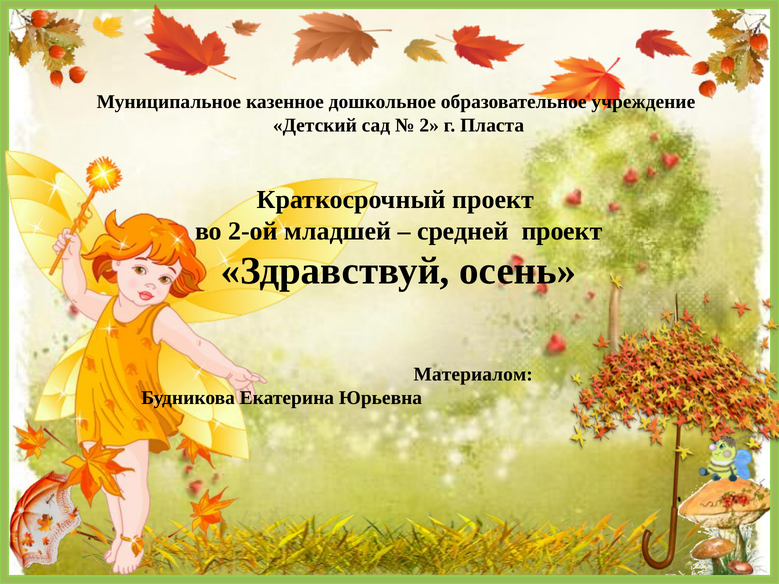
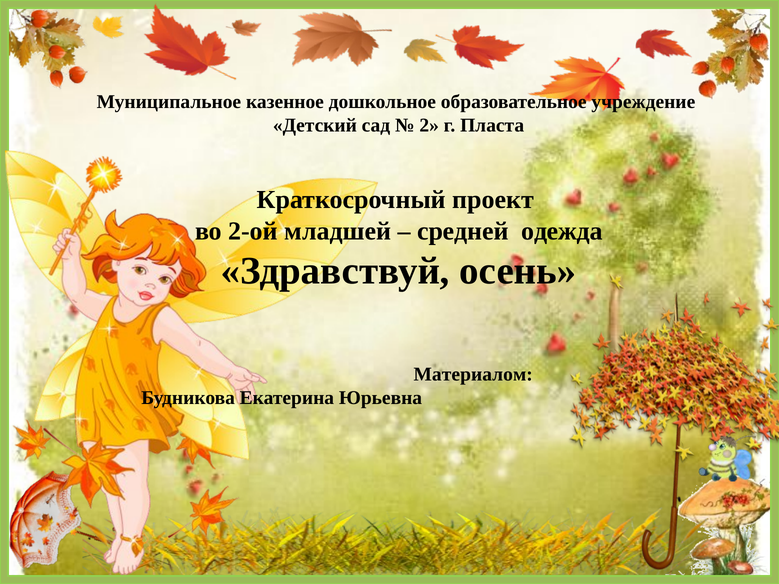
средней проект: проект -> одежда (562, 231)
